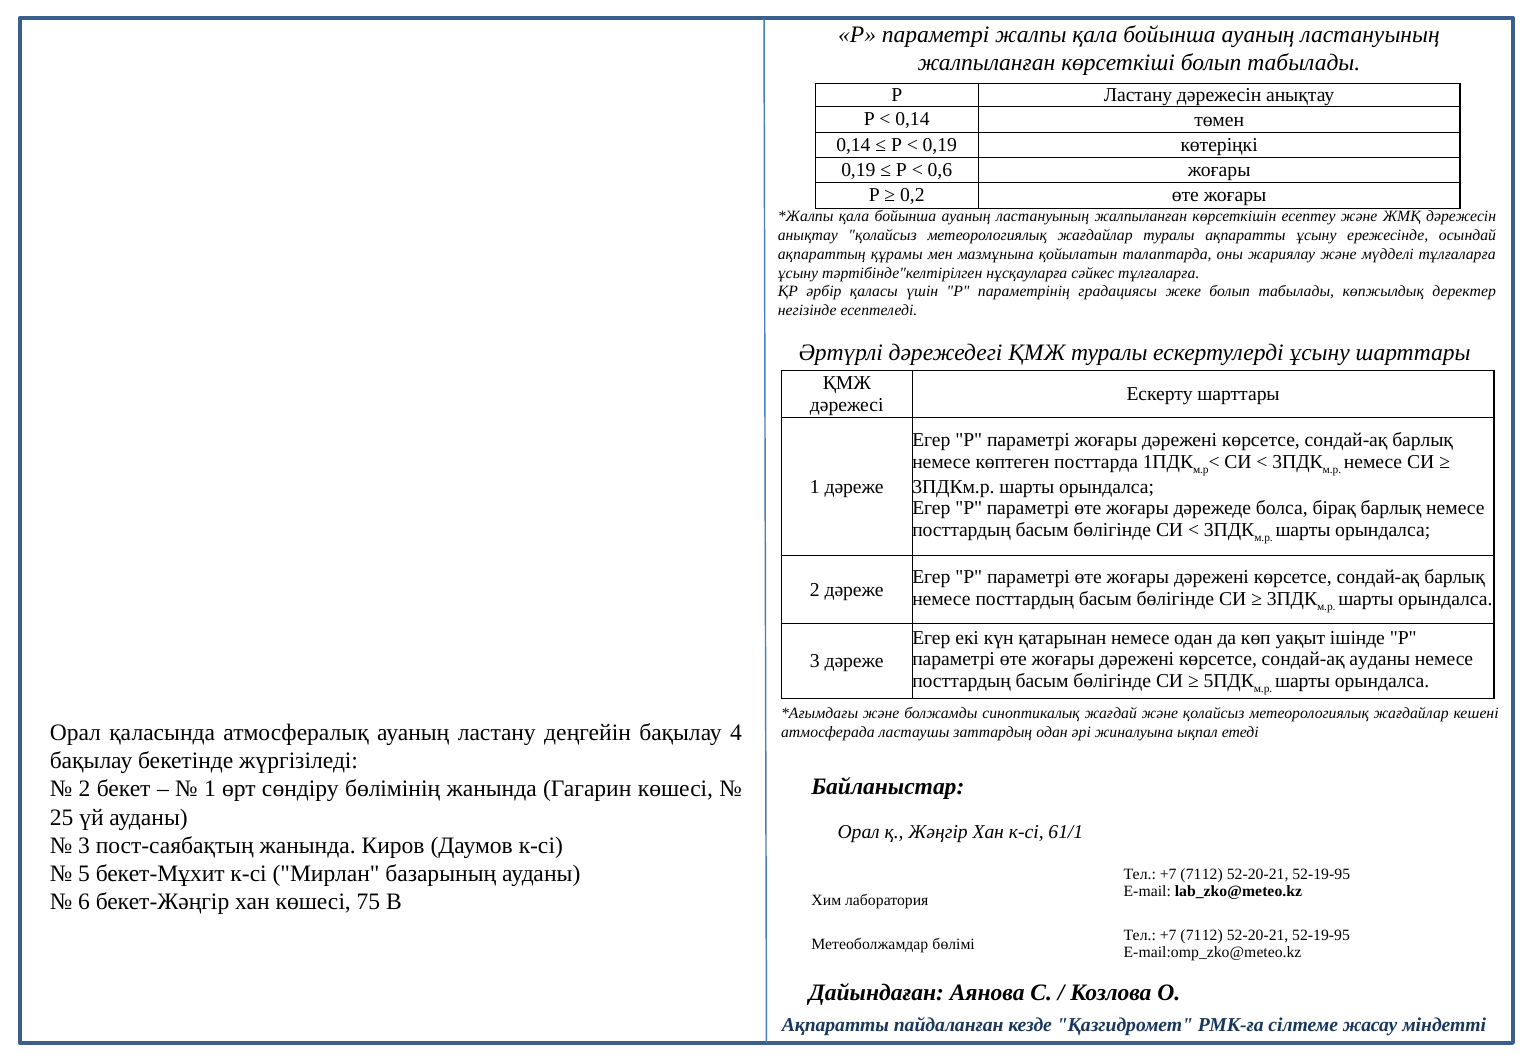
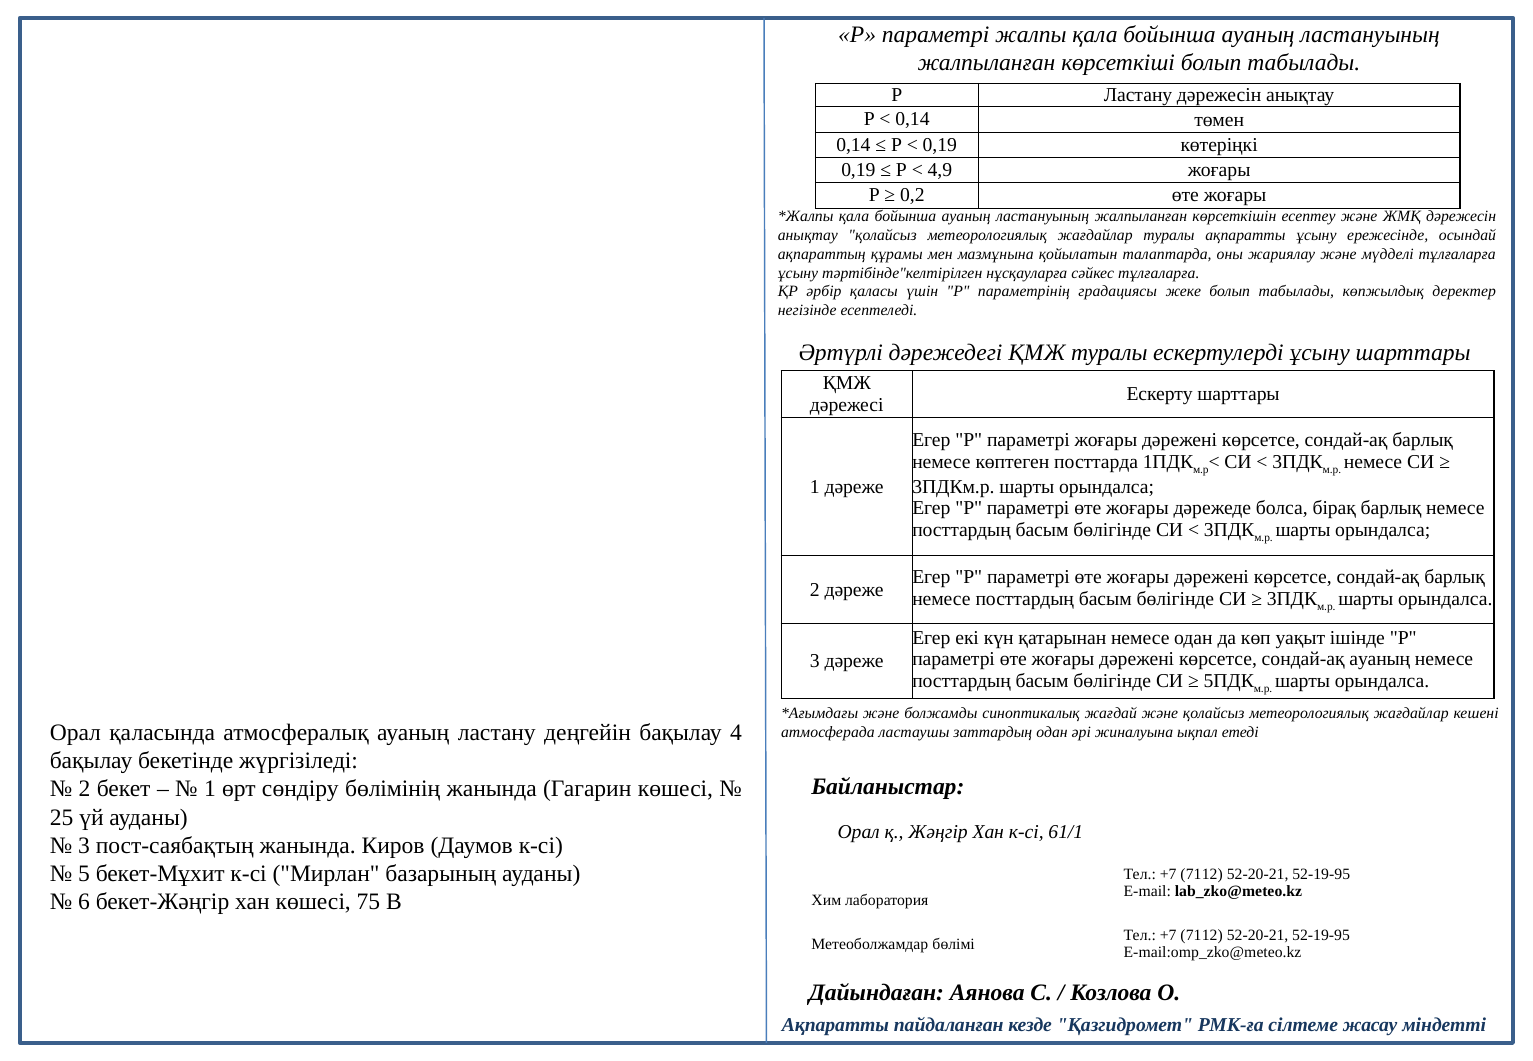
0,6: 0,6 -> 4,9 (940, 170)
сондай-ақ ауданы: ауданы -> ауаның (1380, 660)
